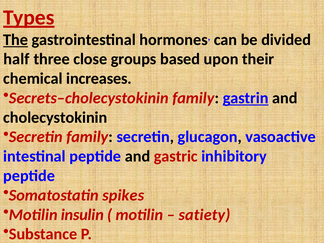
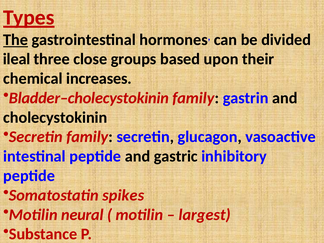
half: half -> ileal (17, 59)
Secrets–cholecystokinin: Secrets–cholecystokinin -> Bladder–cholecystokinin (89, 98)
gastrin underline: present -> none (246, 98)
gastric colour: red -> black (176, 156)
insulin: insulin -> neural (82, 215)
satiety: satiety -> largest (205, 215)
